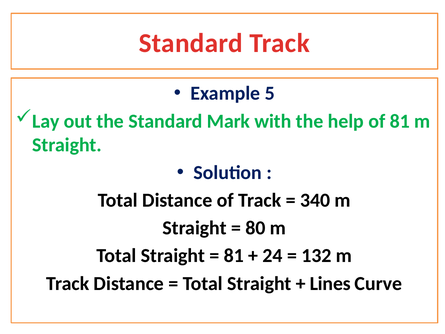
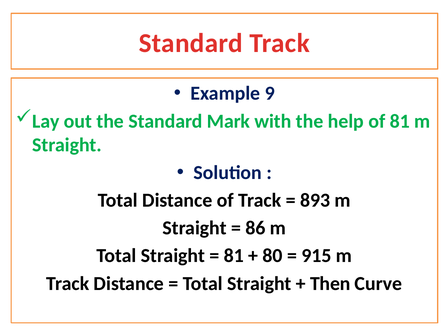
5: 5 -> 9 (270, 93)
340: 340 -> 893 (315, 200)
80: 80 -> 86 (255, 228)
24: 24 -> 80 (273, 256)
132: 132 -> 915 (316, 256)
Lines: Lines -> Then (330, 283)
